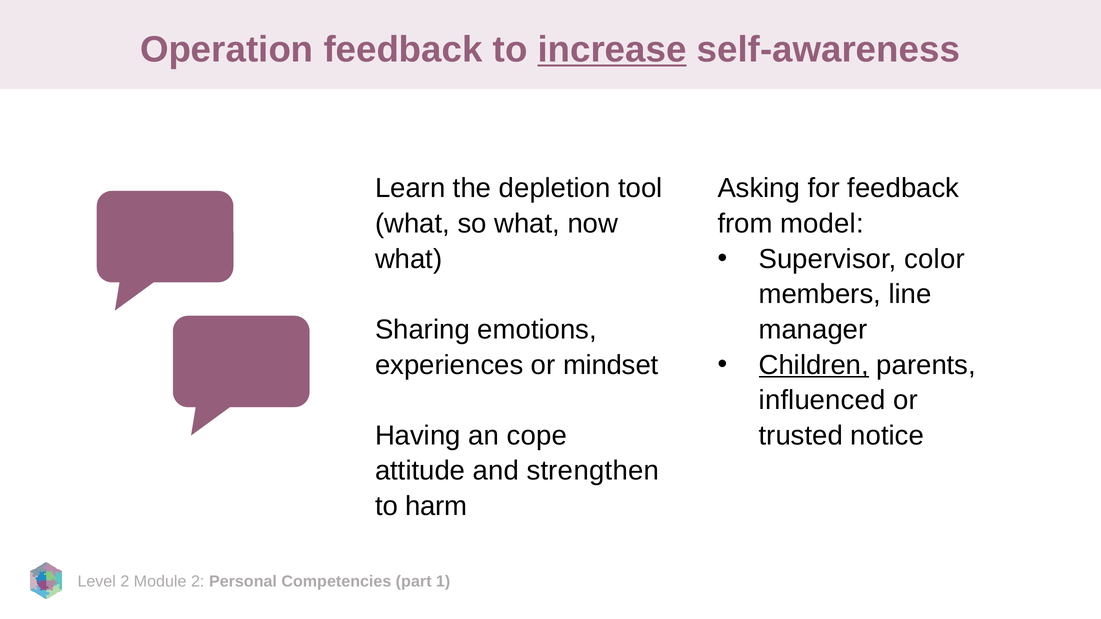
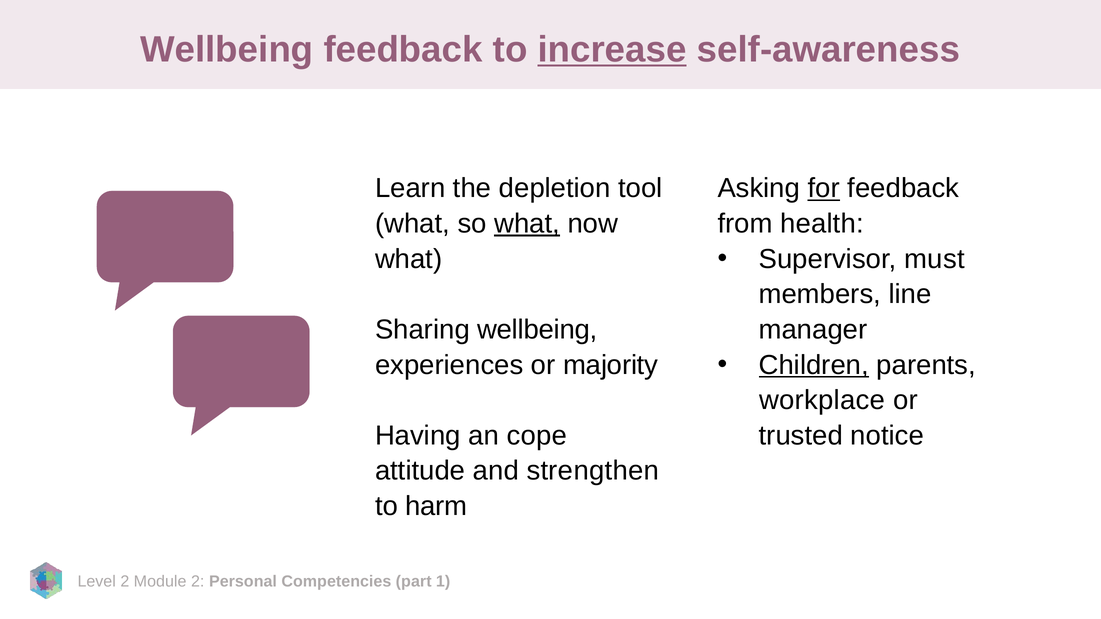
Operation: Operation -> Wellbeing (227, 50)
for underline: none -> present (824, 188)
what underline: none -> present (527, 224)
model: model -> health (822, 224)
color: color -> must (934, 259)
Sharing emotions: emotions -> wellbeing (537, 330)
mindset: mindset -> majority (611, 365)
influenced: influenced -> workplace (822, 400)
